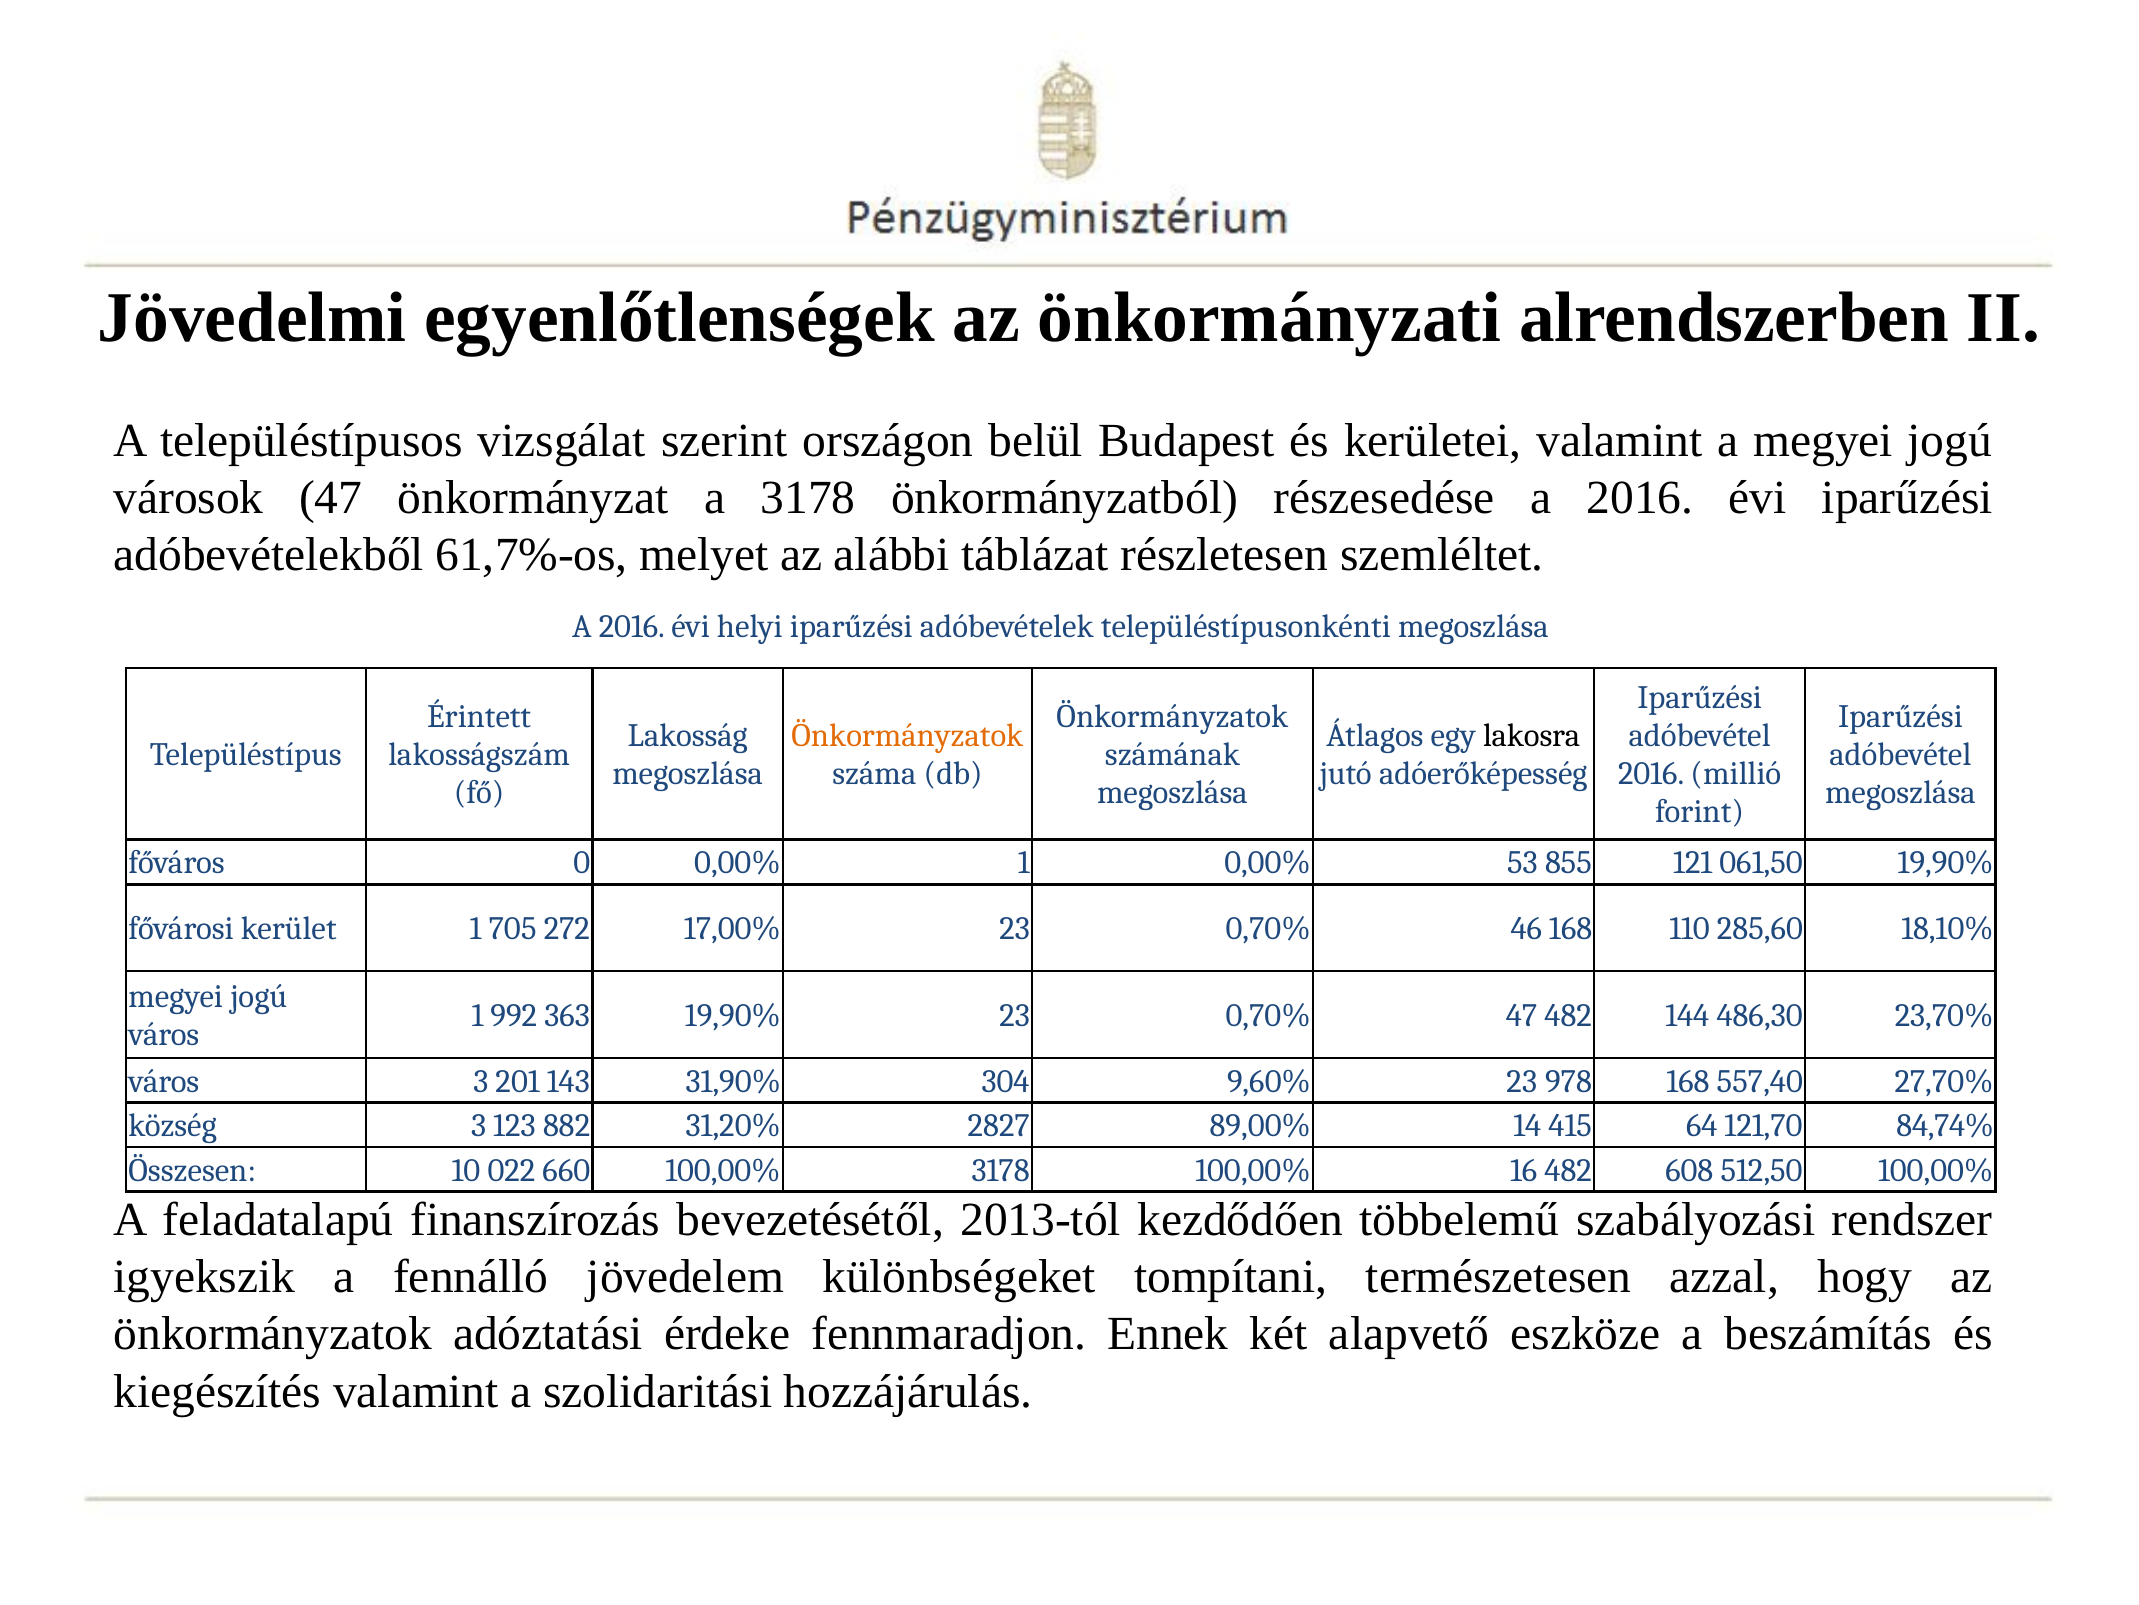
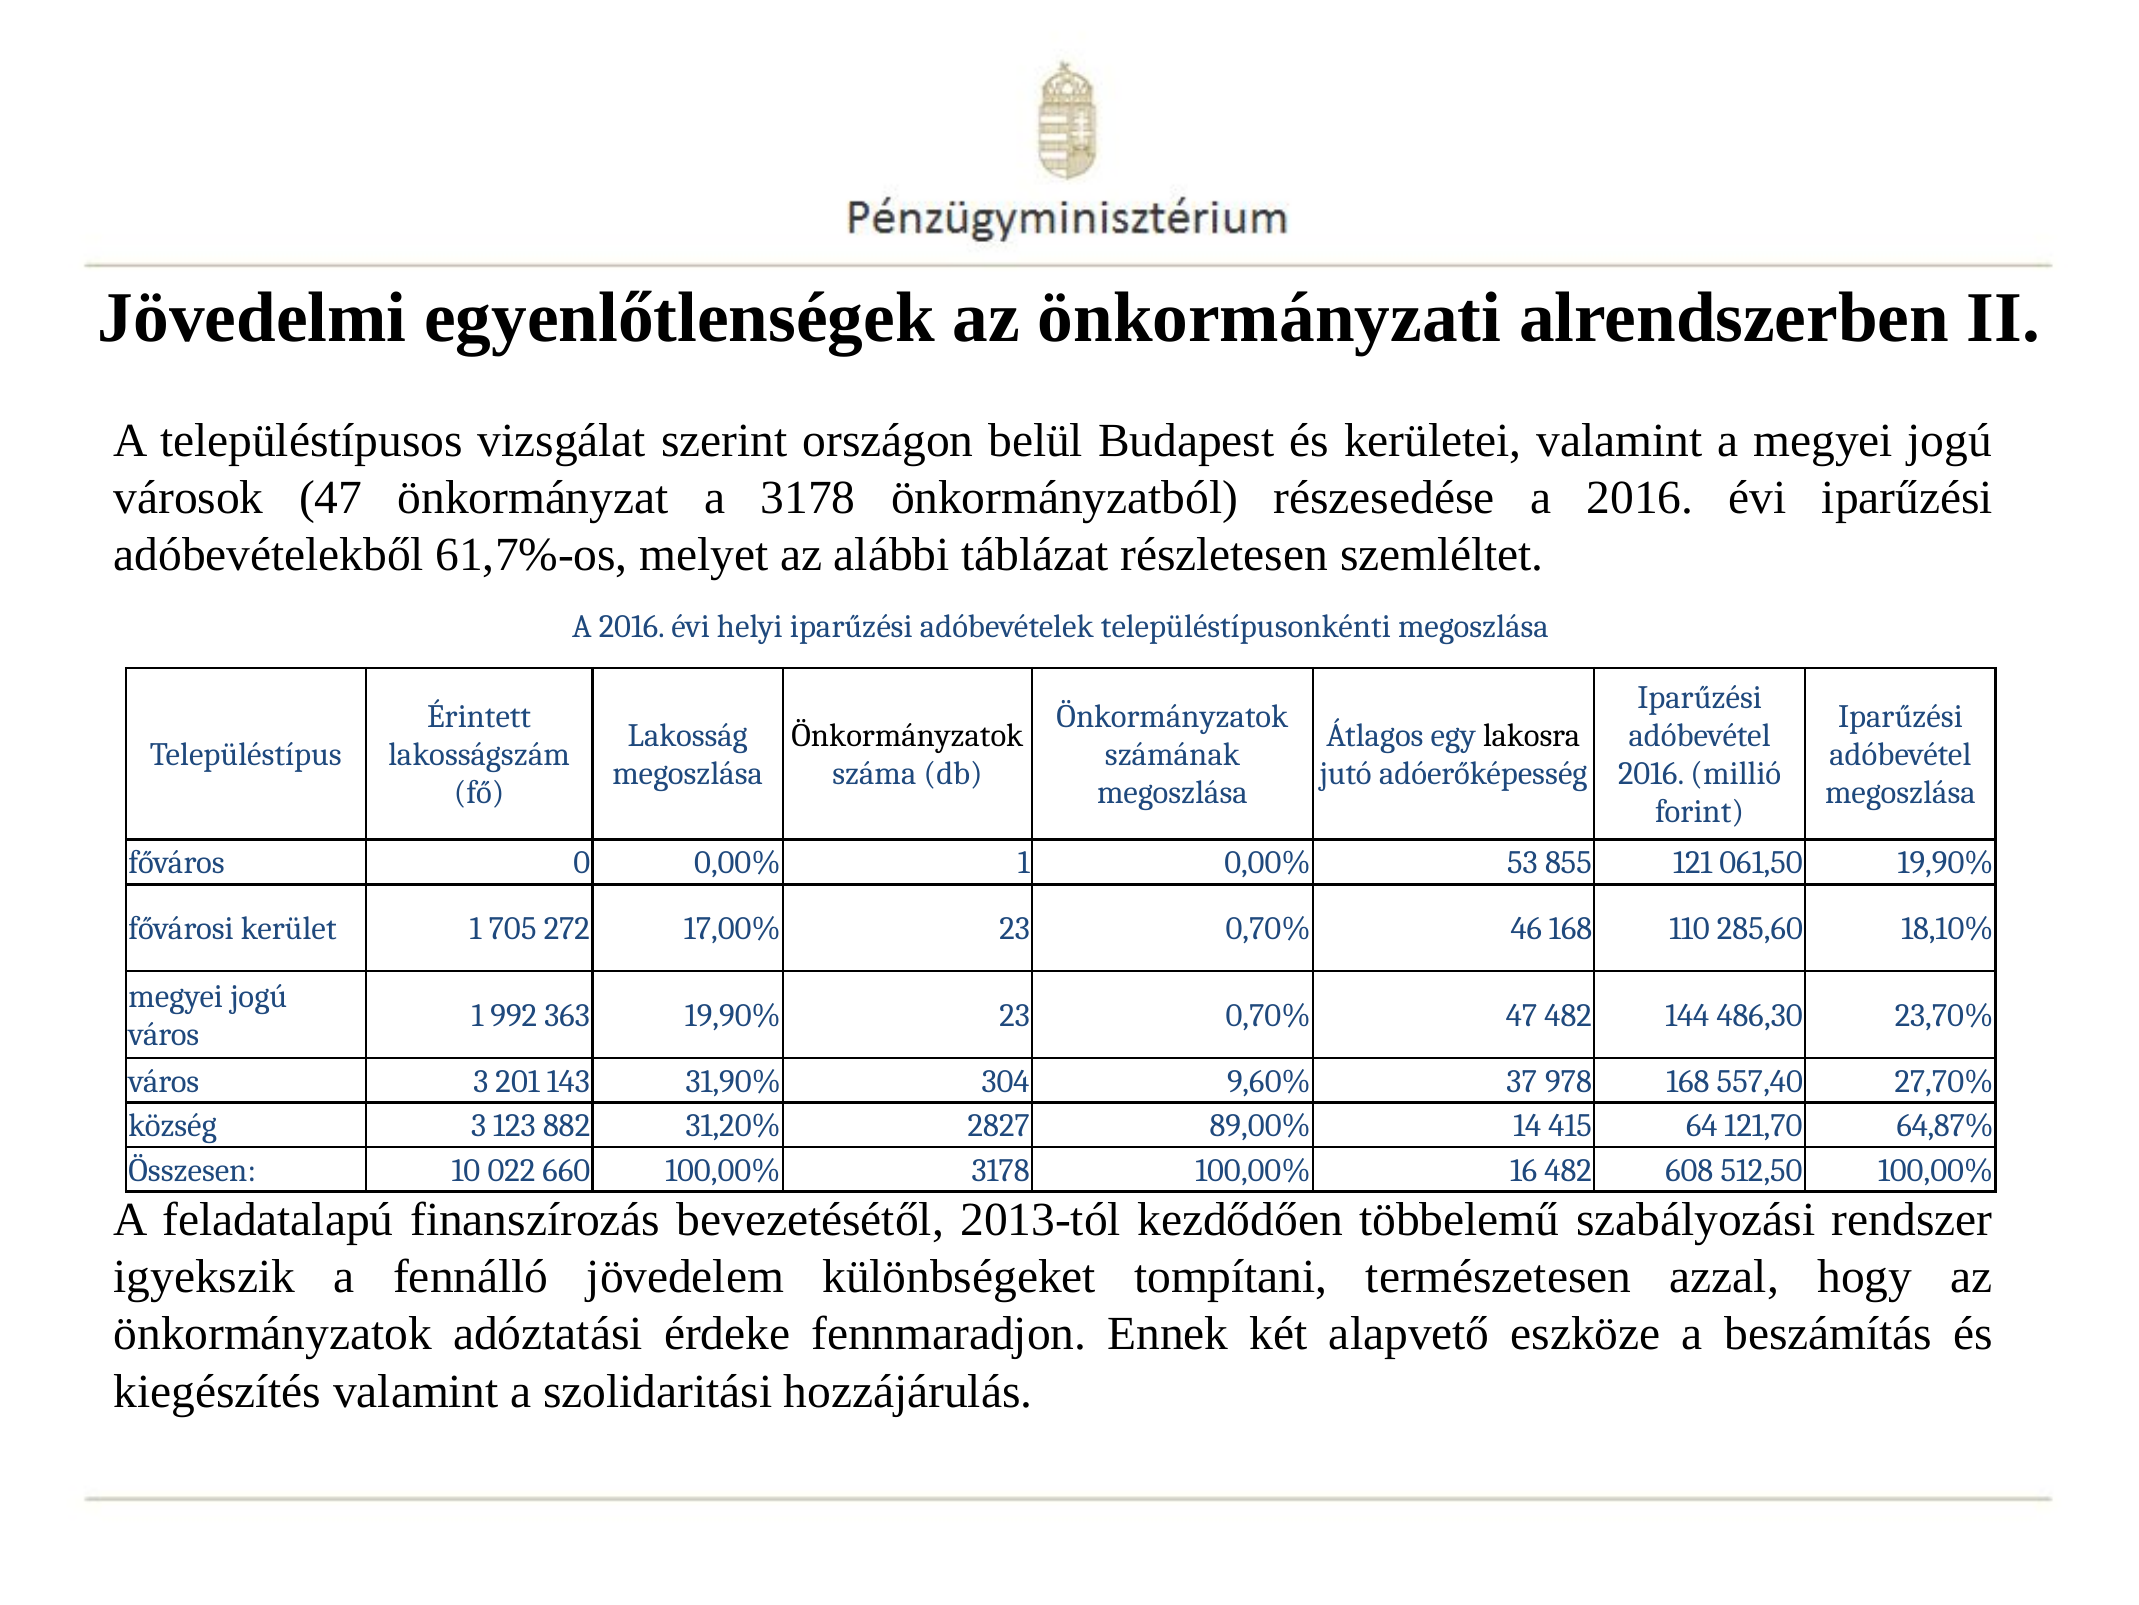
Önkormányzatok colour: orange -> black (907, 736)
9,60% 23: 23 -> 37 (1522, 1081)
84,74%: 84,74% -> 64,87% (1945, 1125)
